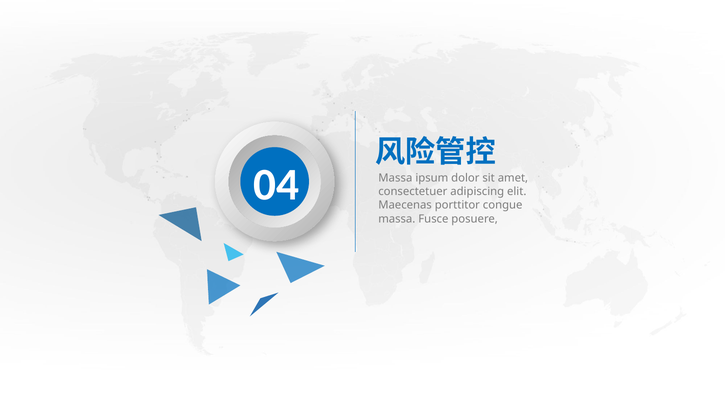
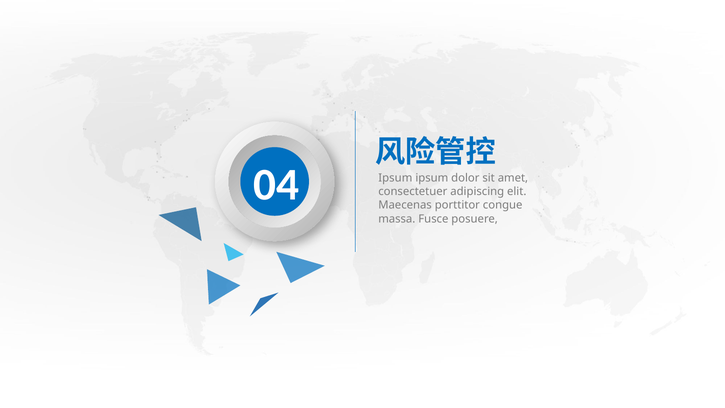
04 Massa: Massa -> Ipsum (395, 178)
